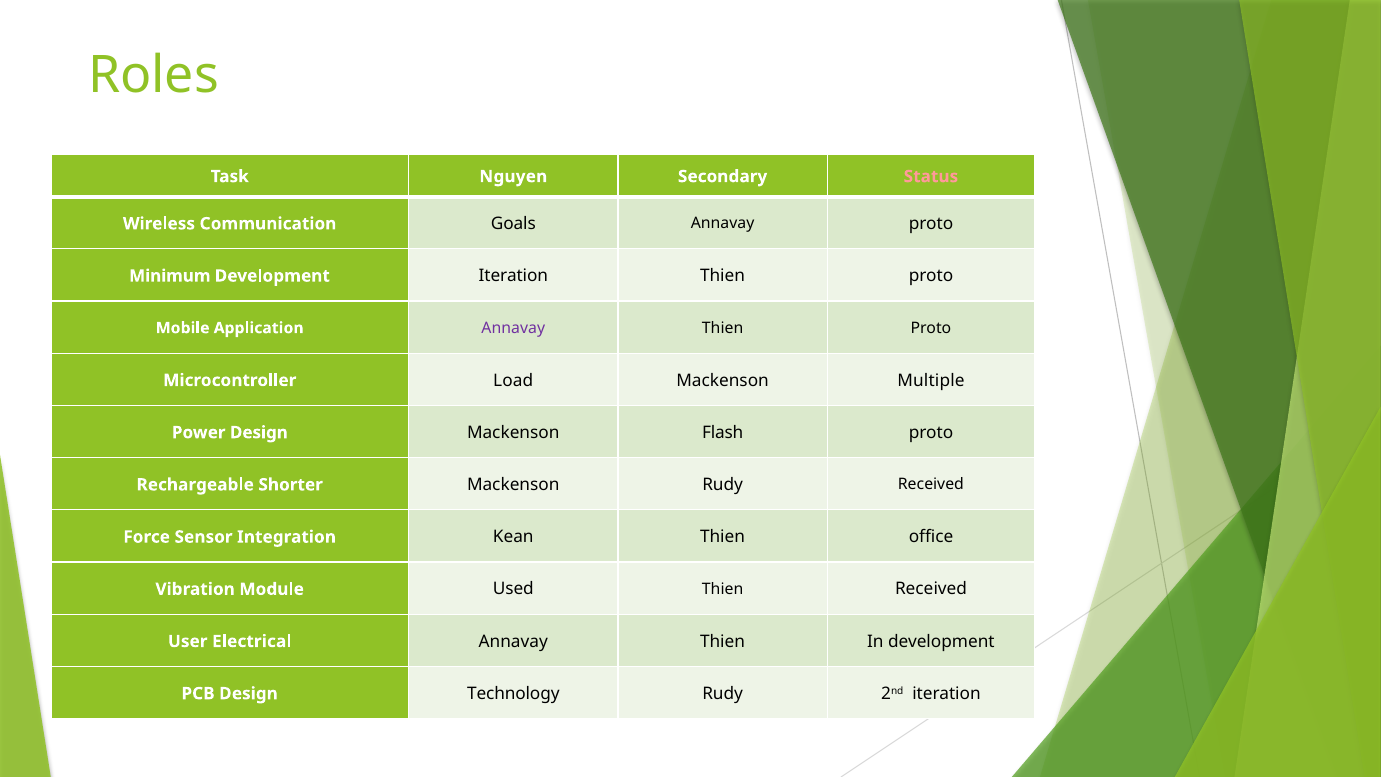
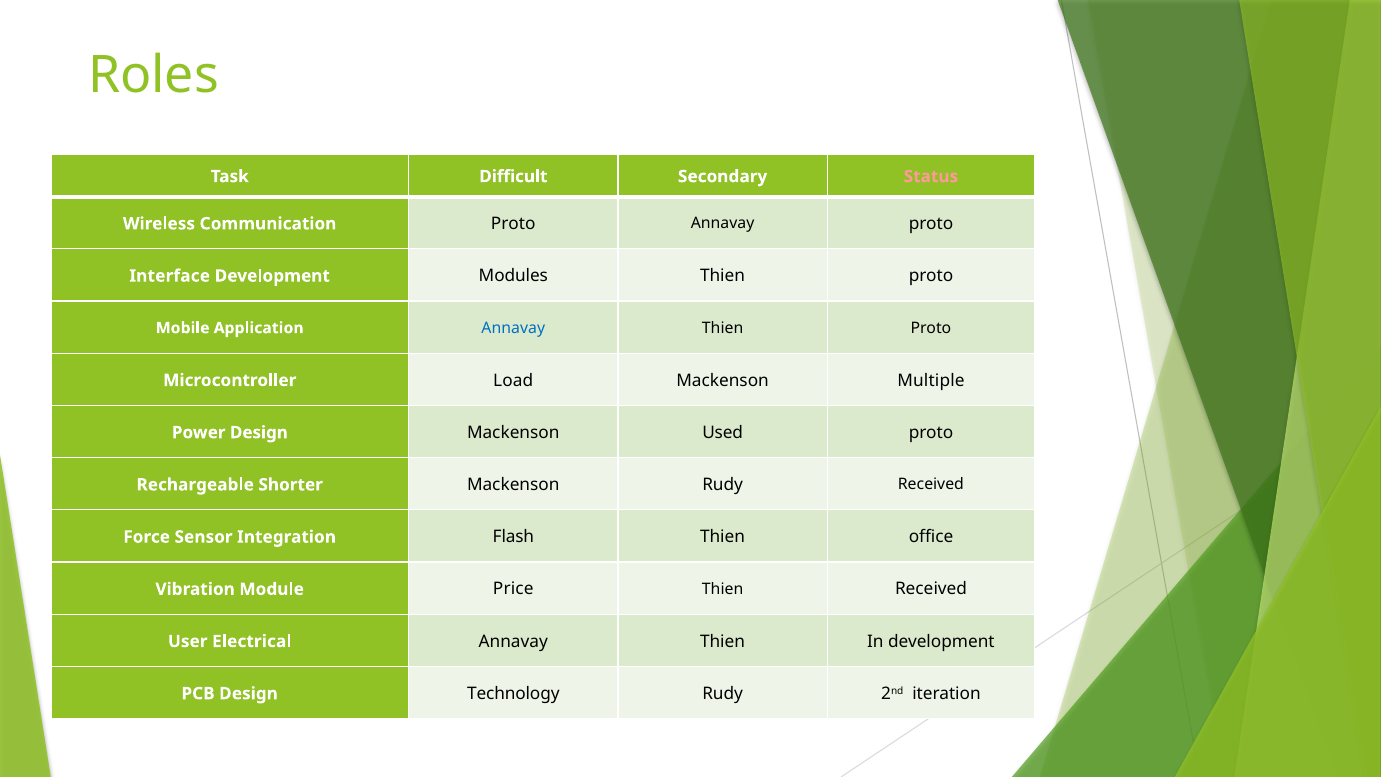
Nguyen: Nguyen -> Difficult (513, 176)
Communication Goals: Goals -> Proto (513, 224)
Minimum: Minimum -> Interface (170, 276)
Development Iteration: Iteration -> Modules (513, 276)
Annavay colour: purple -> blue (513, 328)
Flash: Flash -> Used (723, 432)
Kean: Kean -> Flash (513, 537)
Used: Used -> Price (513, 589)
